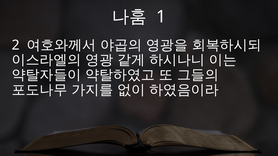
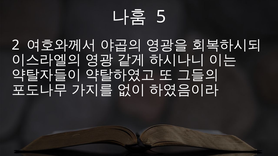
1: 1 -> 5 (161, 17)
